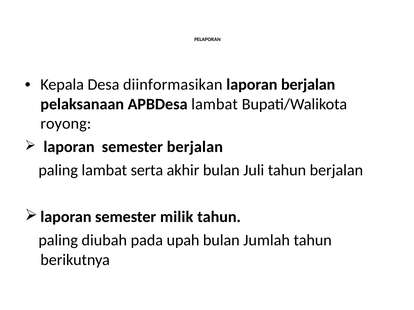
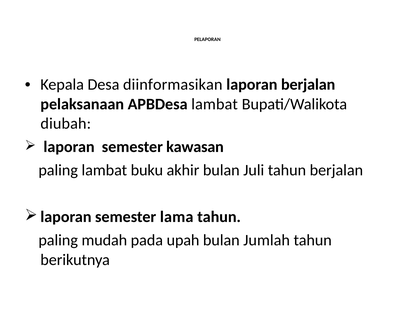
royong: royong -> diubah (66, 124)
semester berjalan: berjalan -> kawasan (195, 147)
serta: serta -> buku (147, 171)
milik: milik -> lama (177, 217)
diubah: diubah -> mudah (104, 241)
